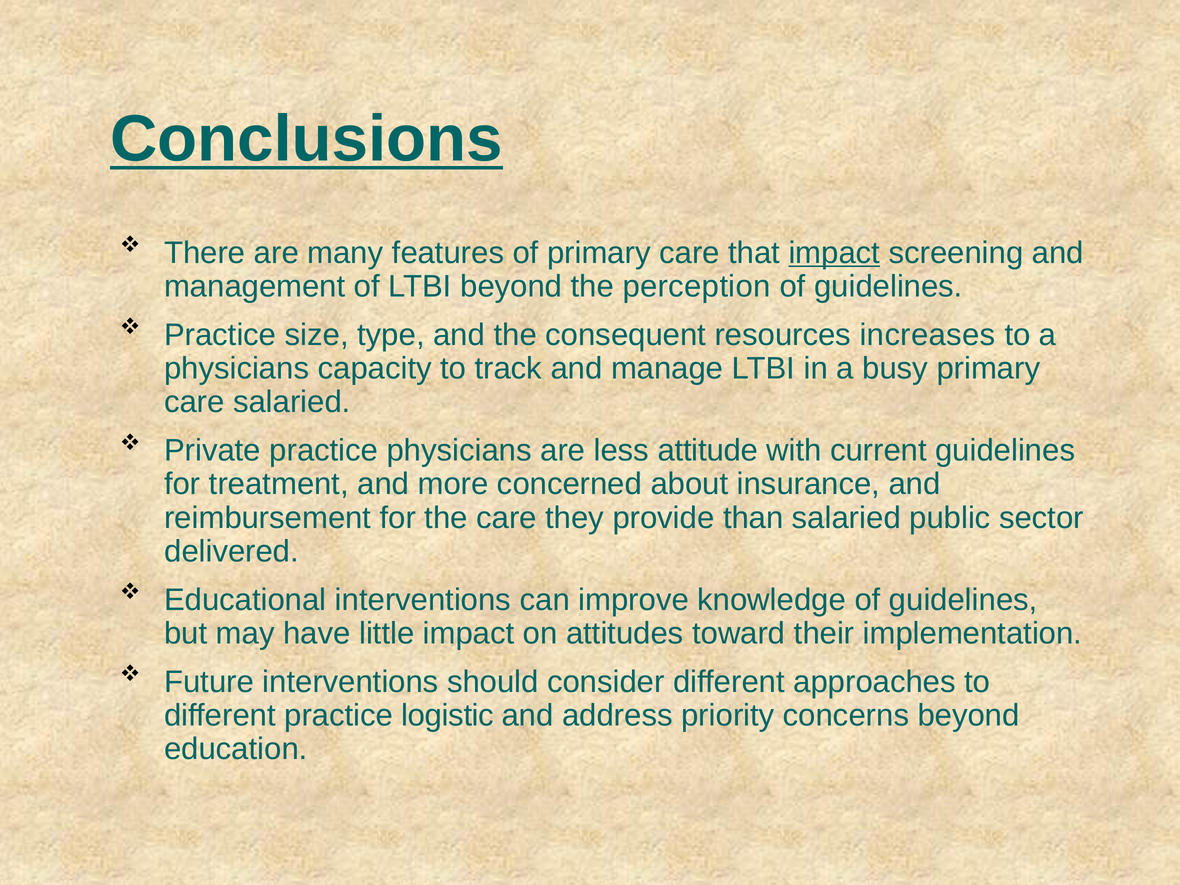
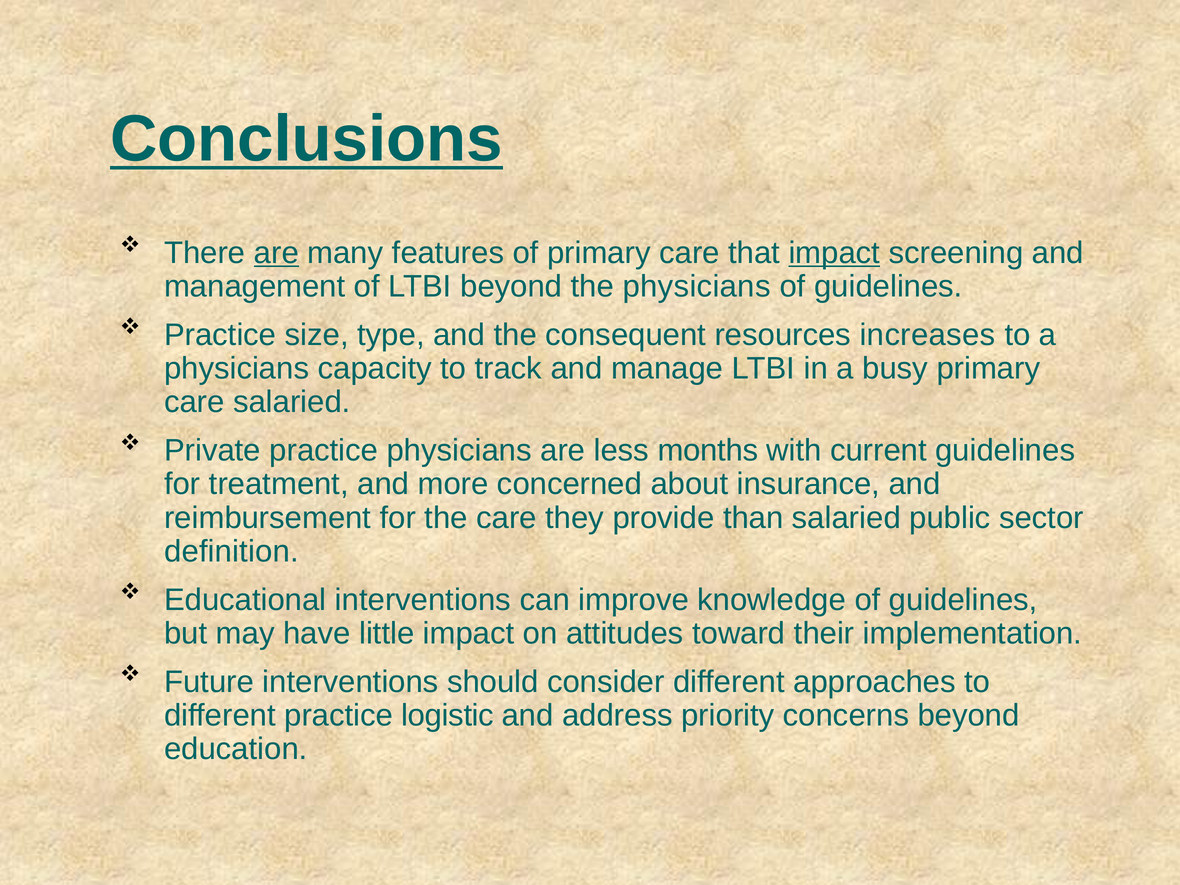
are underline: none -> present (276, 253)
the perception: perception -> physicians (697, 287)
attitude: attitude -> months (708, 451)
delivered: delivered -> definition (231, 551)
